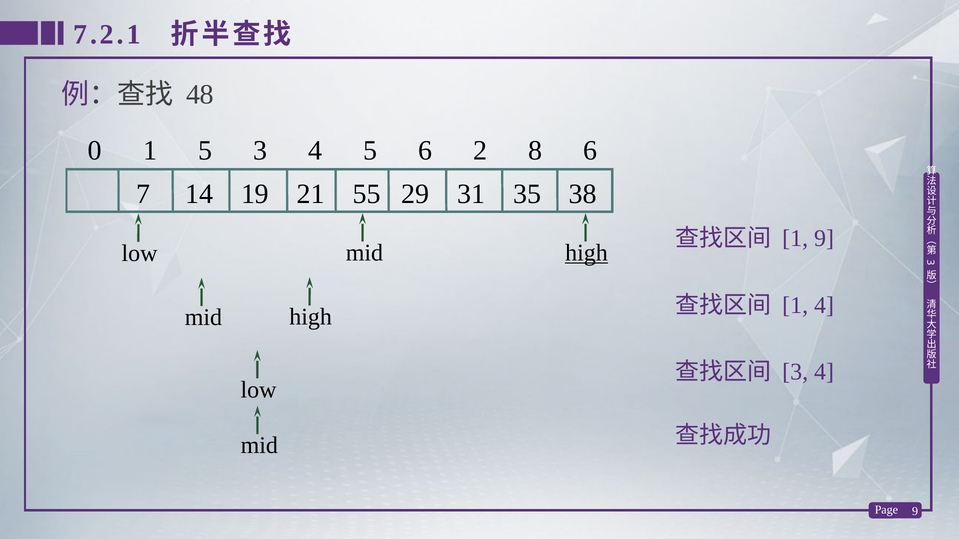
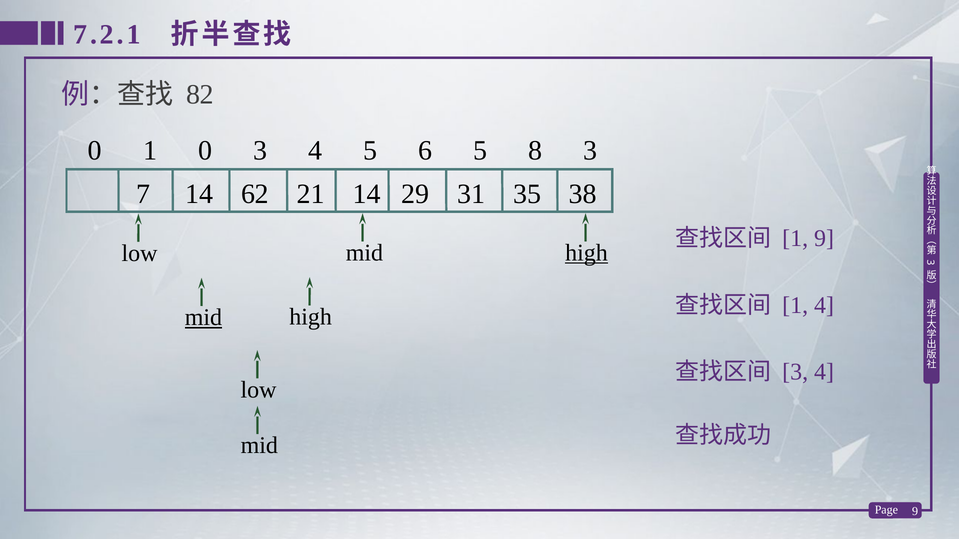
48: 48 -> 82 (200, 95)
1 5: 5 -> 0 (205, 151)
6 2: 2 -> 5 (480, 151)
8 6: 6 -> 3 (590, 151)
19: 19 -> 62 (255, 194)
21 55: 55 -> 14 (367, 194)
mid underline: none -> present (203, 318)
